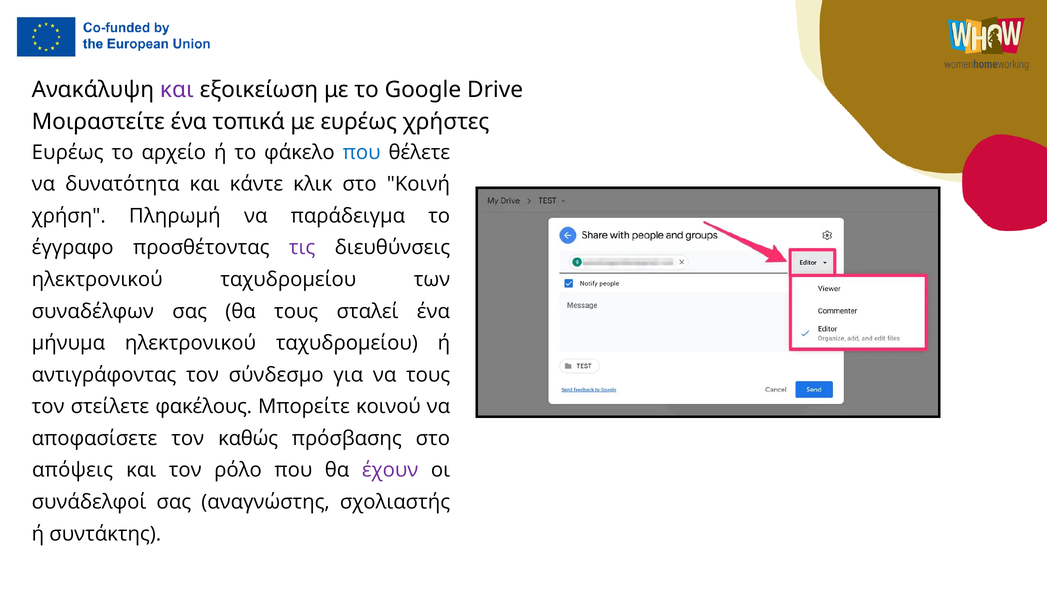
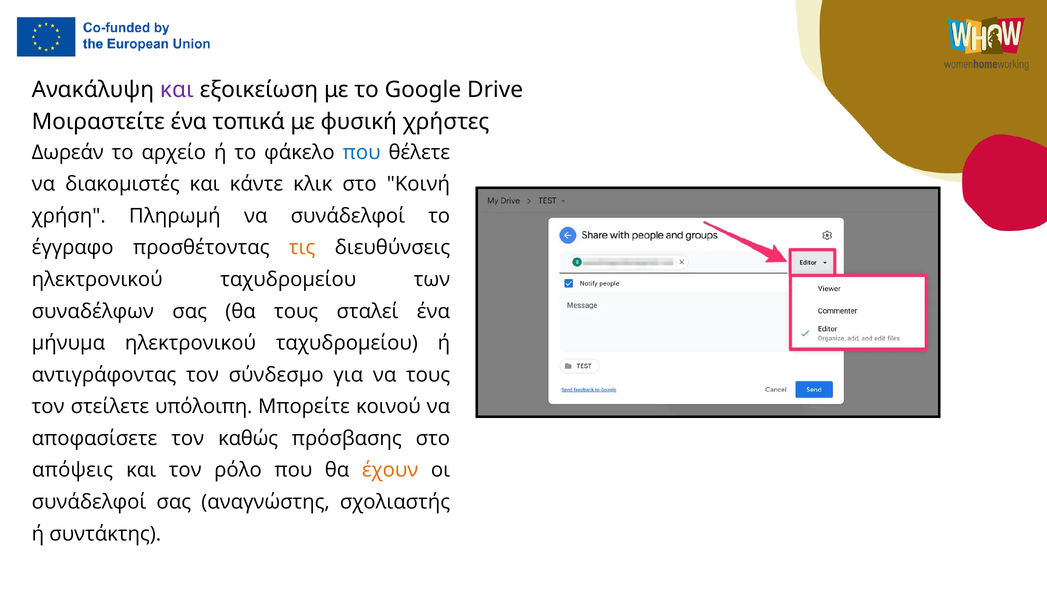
με ευρέως: ευρέως -> φυσική (359, 122)
Ευρέως: Ευρέως -> Δωρεάν (68, 152)
δυνατότητα: δυνατότητα -> διακομιστές (122, 184)
να παράδειγμα: παράδειγμα -> συνάδελφοί (348, 216)
τις colour: purple -> orange (302, 248)
φακέλους: φακέλους -> υπόλοιπη (204, 407)
έχουν colour: purple -> orange (390, 470)
